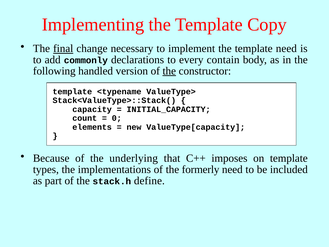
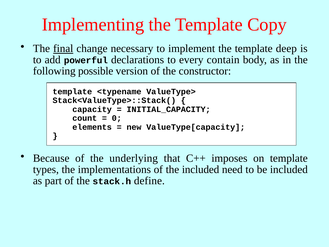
template need: need -> deep (286, 49)
commonly: commonly -> powerful (86, 60)
handled: handled -> possible (96, 71)
the underline: present -> none (169, 71)
the formerly: formerly -> included (201, 169)
